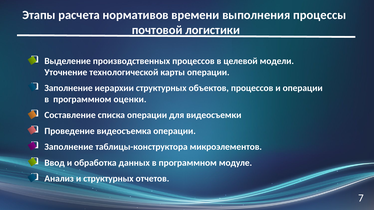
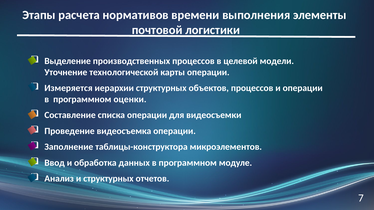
процессы: процессы -> элементы (320, 15)
Заполнение: Заполнение -> Измеряется (68, 88)
